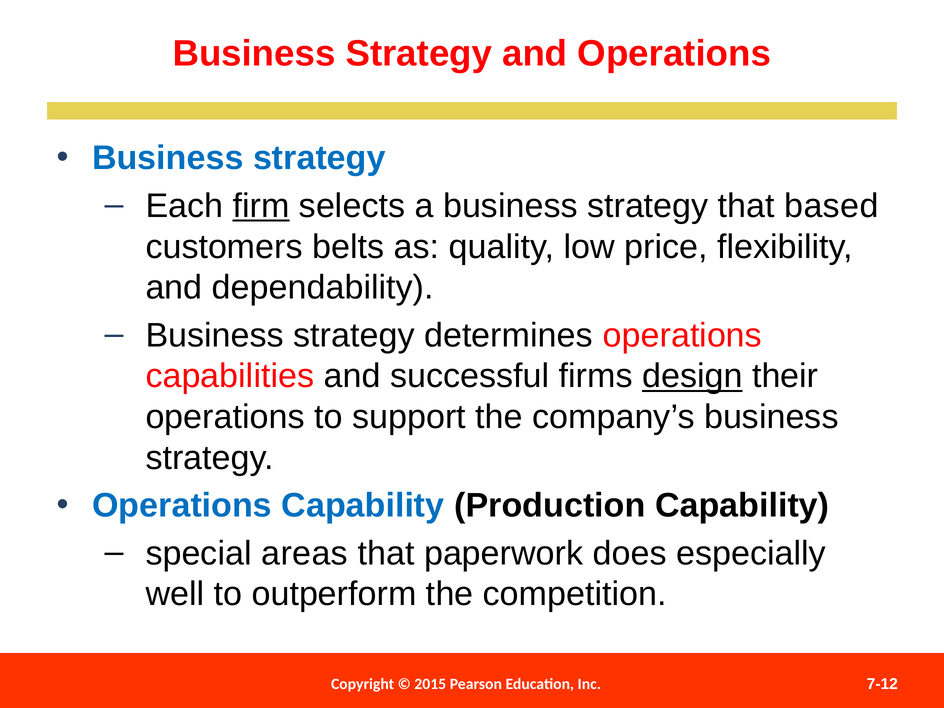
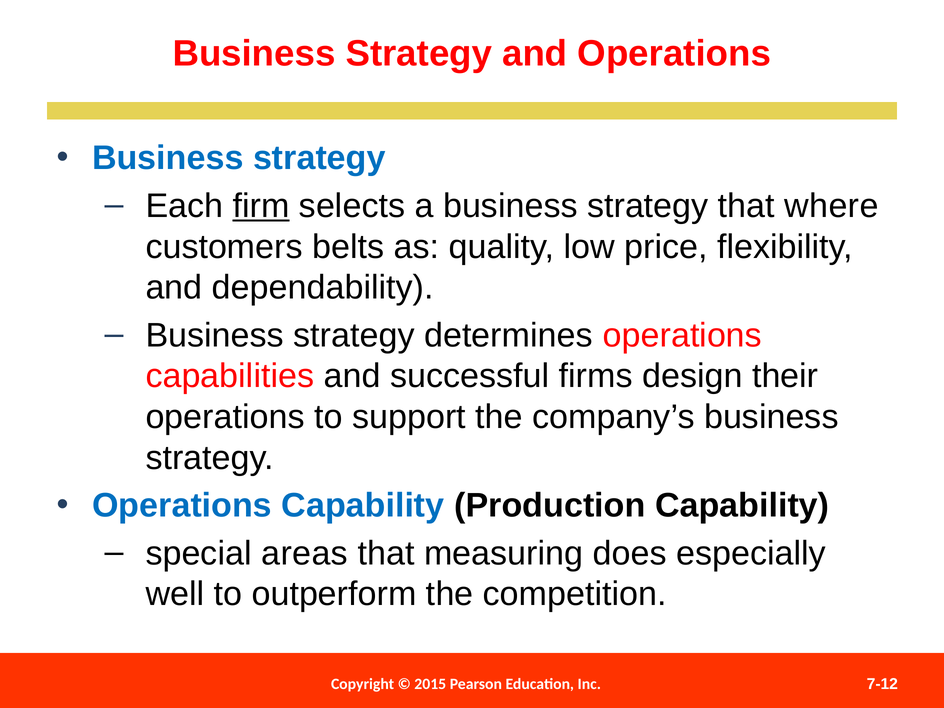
based: based -> where (831, 206)
design underline: present -> none (692, 376)
paperwork: paperwork -> measuring (504, 553)
